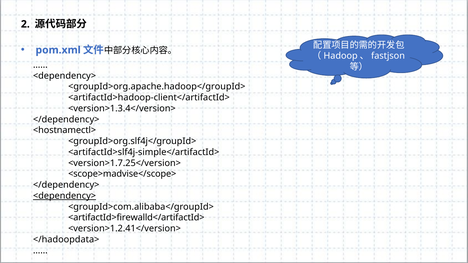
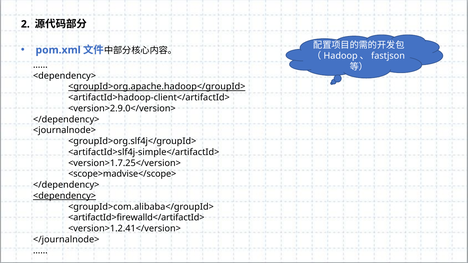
<groupId>org.apache.hadoop</groupId> underline: none -> present (157, 87)
<version>1.3.4</version>: <version>1.3.4</version> -> <version>2.9.0</version> (122, 109)
<hostnamectl>: <hostnamectl> -> <journalnode> (65, 130)
</hadoopdata>: </hadoopdata> -> </journalnode> (66, 240)
